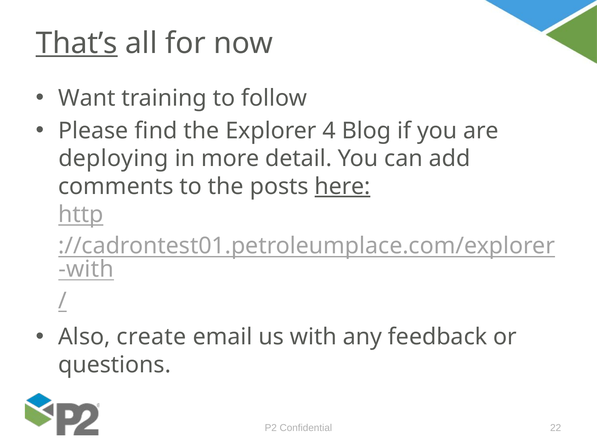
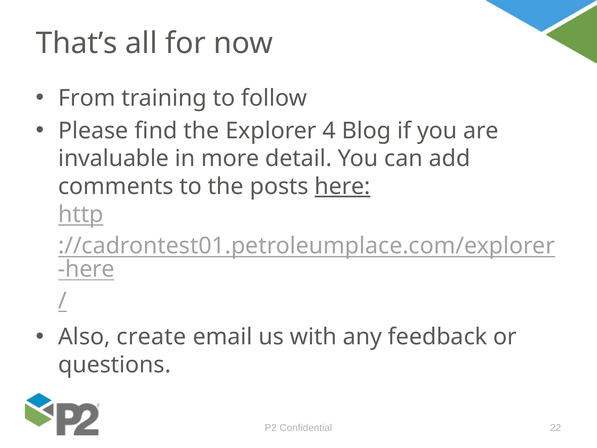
That’s underline: present -> none (77, 43)
Want: Want -> From (87, 98)
deploying: deploying -> invaluable (114, 159)
with: with -> here (86, 269)
